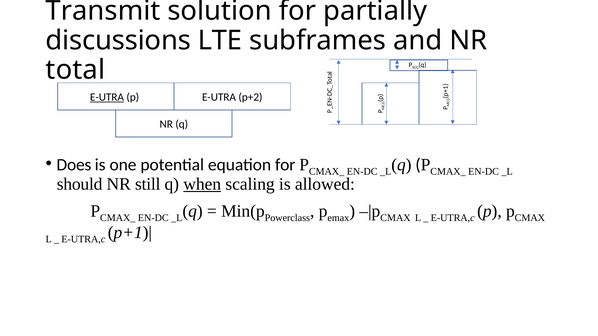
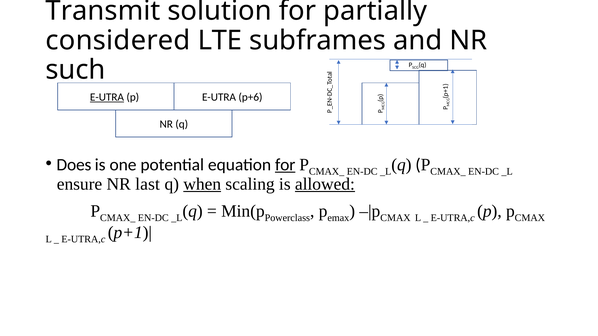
discussions: discussions -> considered (118, 40)
total: total -> such (76, 70)
p+2: p+2 -> p+6 (250, 97)
for underline: none -> present (285, 165)
should: should -> ensure (80, 184)
still: still -> last (148, 184)
allowed underline: none -> present (325, 184)
